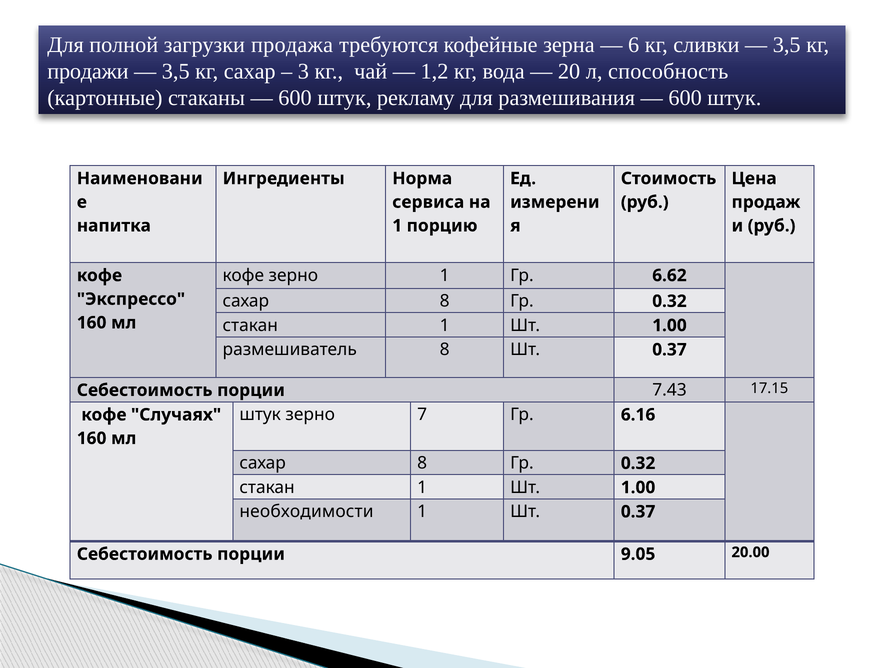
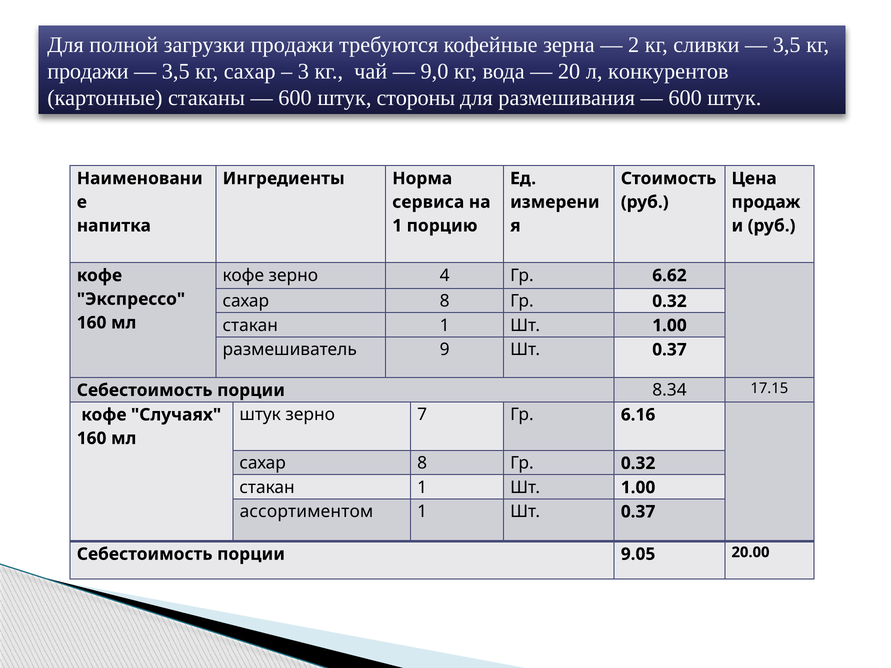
загрузки продажа: продажа -> продажи (292, 45)
6: 6 -> 2 (634, 45)
1,2: 1,2 -> 9,0 (434, 71)
способность: способность -> конкурентов (668, 71)
рекламу: рекламу -> стороны (416, 98)
зерно 1: 1 -> 4 (445, 276)
размешиватель 8: 8 -> 9 (445, 350)
7.43: 7.43 -> 8.34 (669, 390)
необходимости: необходимости -> ассортиментом (306, 512)
